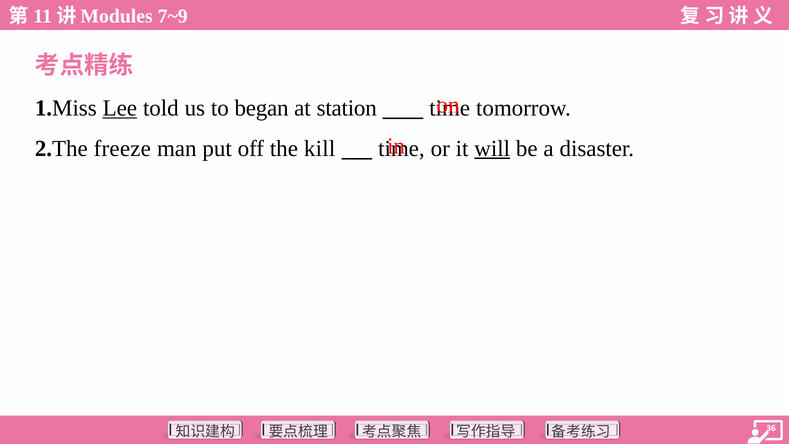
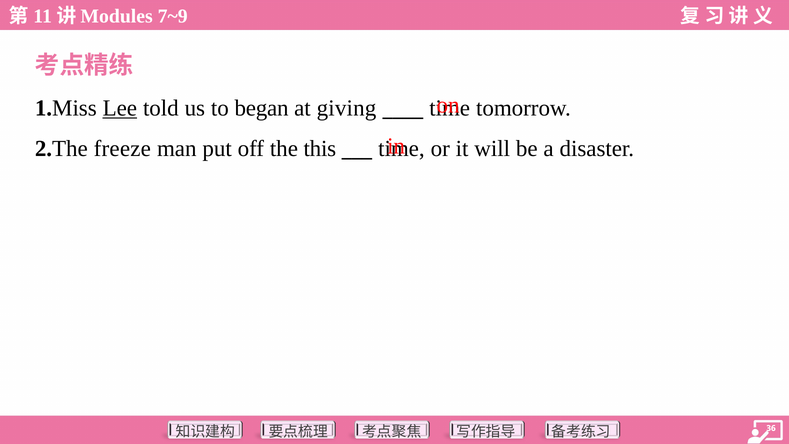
station: station -> giving (347, 108)
kill: kill -> this (320, 148)
will underline: present -> none (492, 148)
